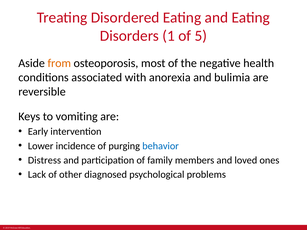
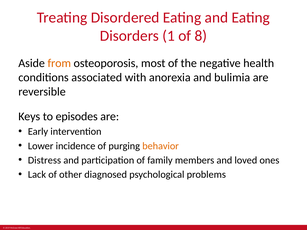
5: 5 -> 8 (201, 36)
vomiting: vomiting -> episodes (77, 116)
behavior colour: blue -> orange (161, 146)
